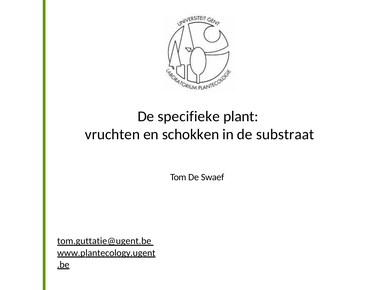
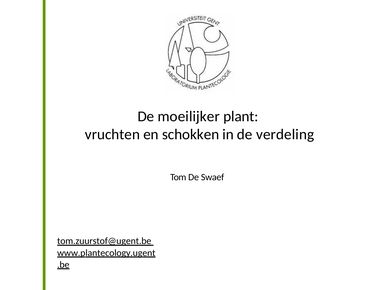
specifieke: specifieke -> moeilijker (189, 117)
substraat: substraat -> verdeling (285, 135)
tom.guttatie@ugent.be: tom.guttatie@ugent.be -> tom.zuurstof@ugent.be (104, 241)
